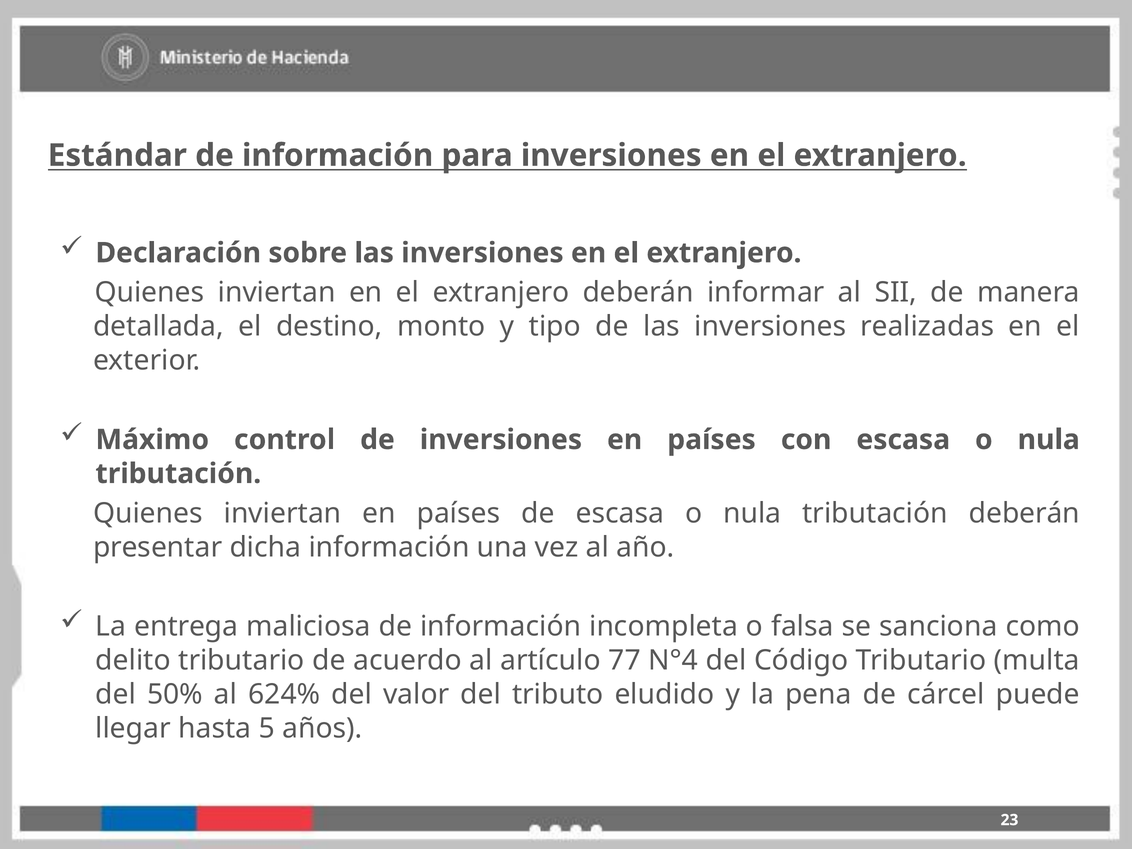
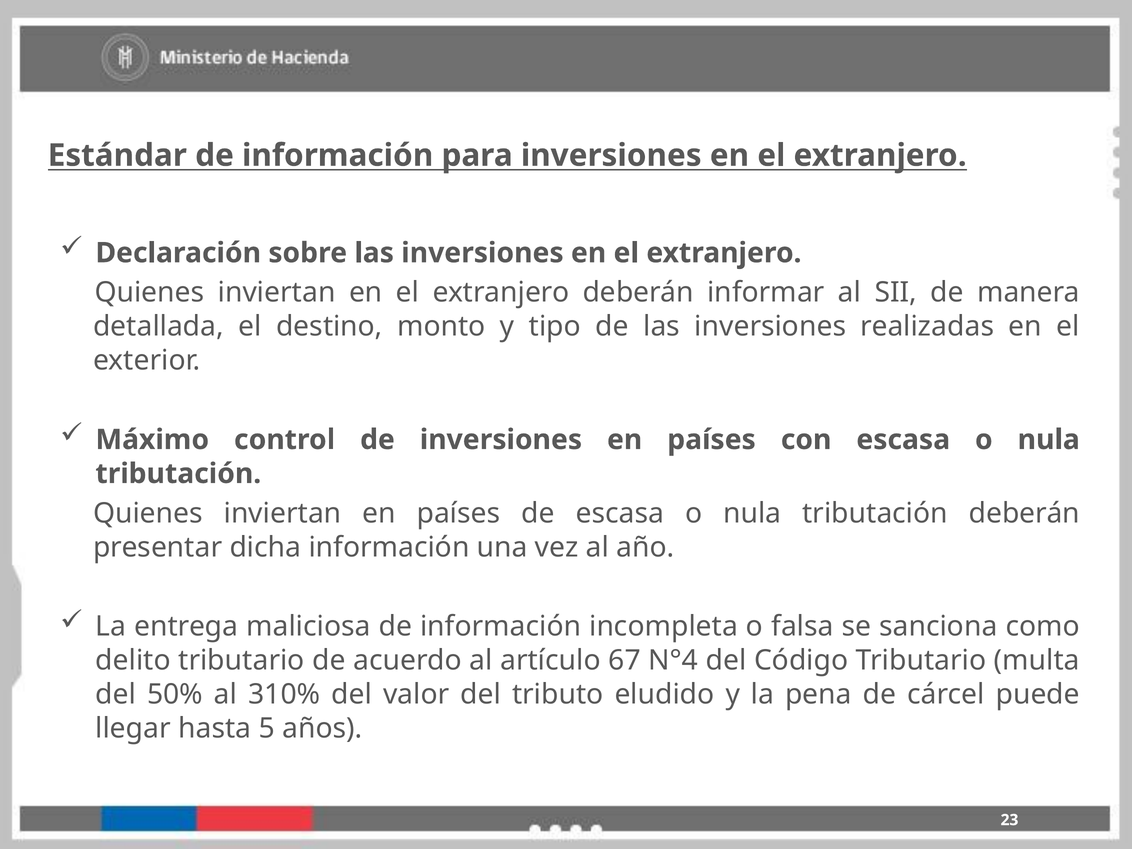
77: 77 -> 67 (625, 660)
624%: 624% -> 310% (284, 694)
